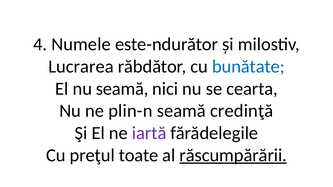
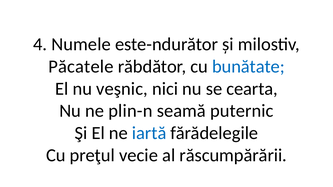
Lucrarea: Lucrarea -> Păcatele (81, 67)
nu seamă: seamă -> veşnic (122, 89)
credinţă: credinţă -> puternic (242, 111)
iartă colour: purple -> blue (149, 133)
toate: toate -> vecie (138, 155)
răscumpărării underline: present -> none (233, 155)
